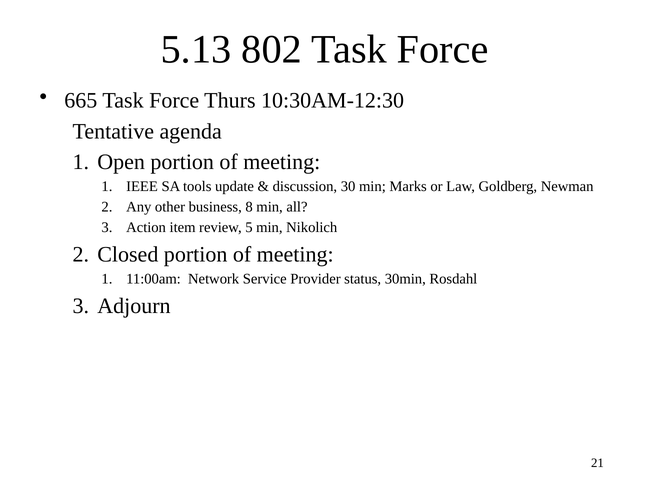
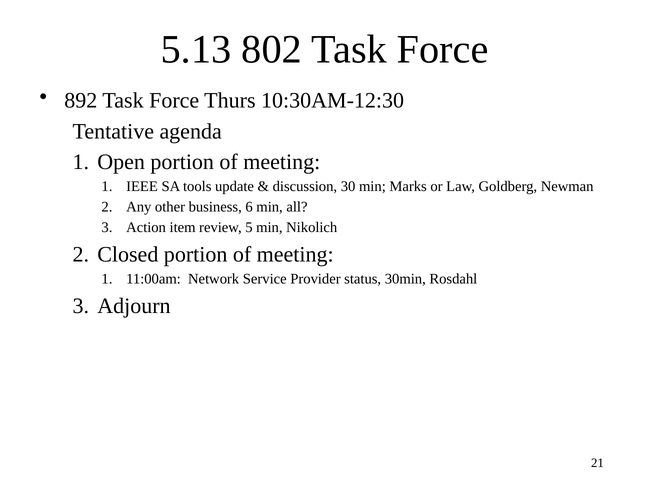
665: 665 -> 892 (81, 101)
8: 8 -> 6 (249, 207)
